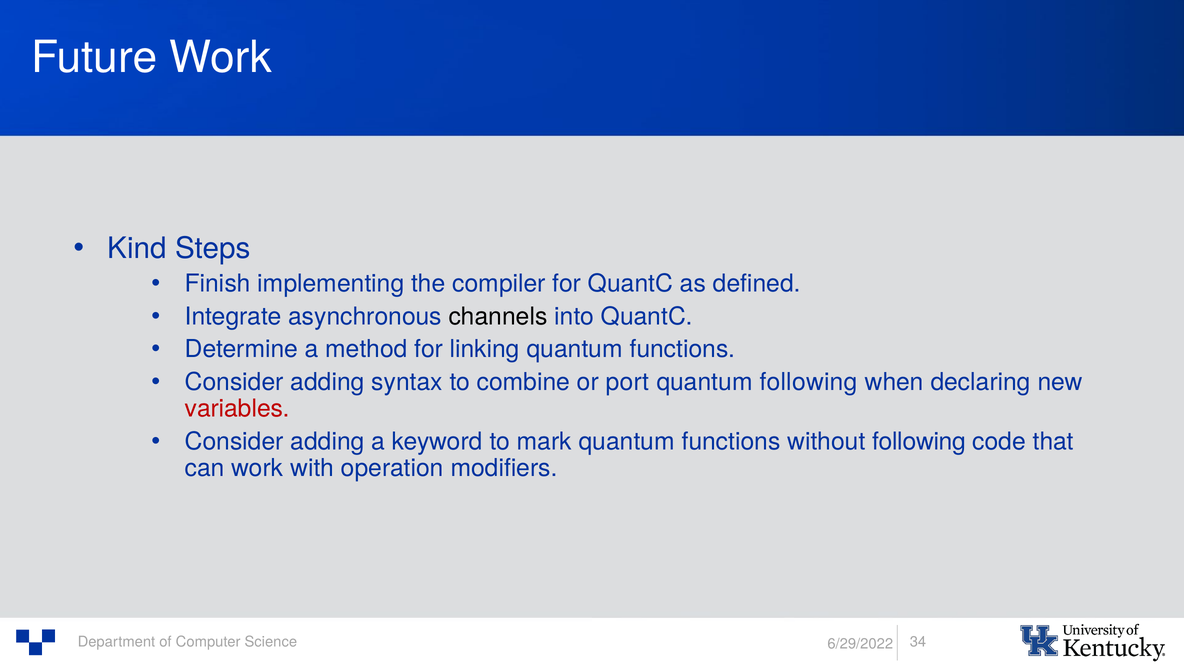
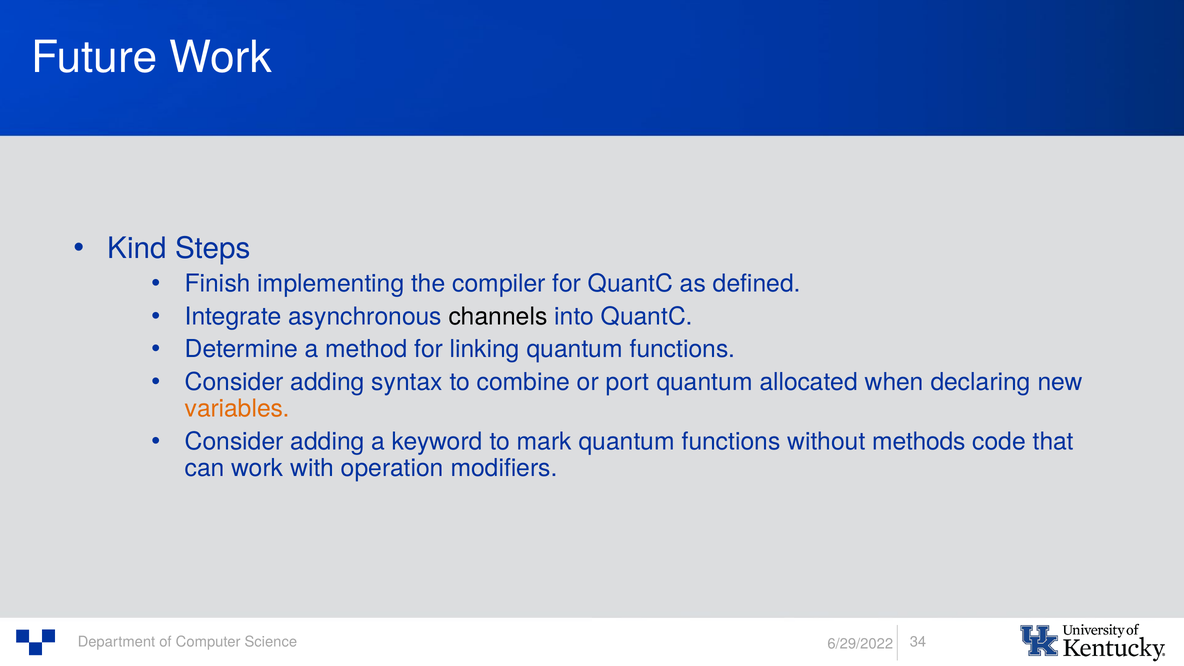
quantum following: following -> allocated (809, 382)
variables colour: red -> orange (237, 409)
without following: following -> methods (919, 442)
